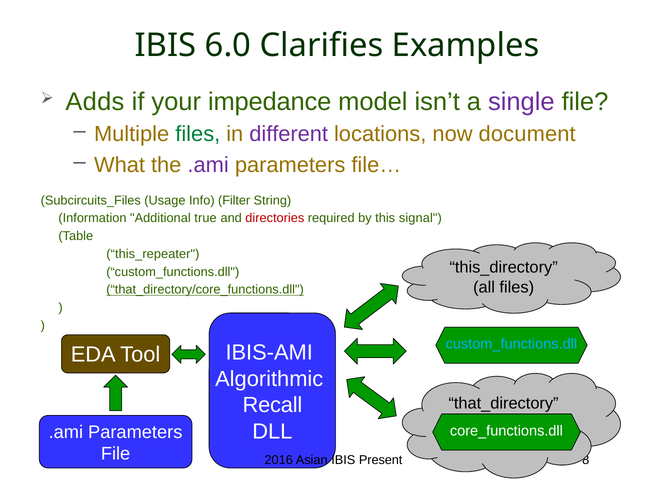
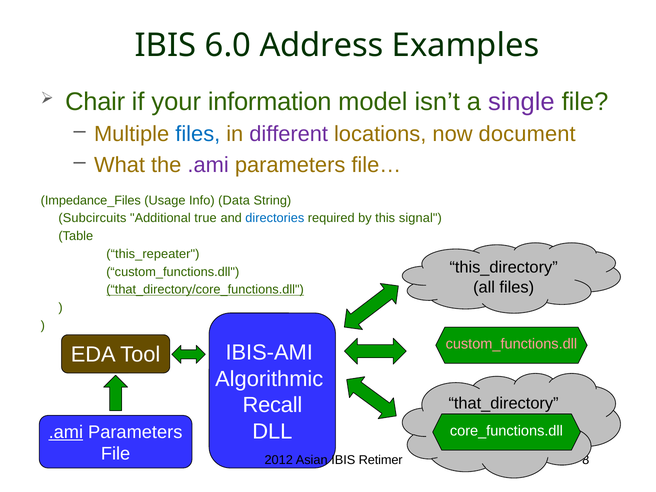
Clarifies: Clarifies -> Address (322, 46)
Adds: Adds -> Chair (95, 102)
impedance: impedance -> information (270, 102)
files colour: green -> blue (198, 134)
Subcircuits_Files: Subcircuits_Files -> Impedance_Files (91, 200)
Filter: Filter -> Data (234, 200)
Information: Information -> Subcircuits (92, 218)
directories colour: red -> blue (275, 218)
custom_functions.dll colour: light blue -> pink (511, 344)
.ami underline: none -> present (66, 432)
2016: 2016 -> 2012 (279, 460)
Present: Present -> Retimer (381, 460)
